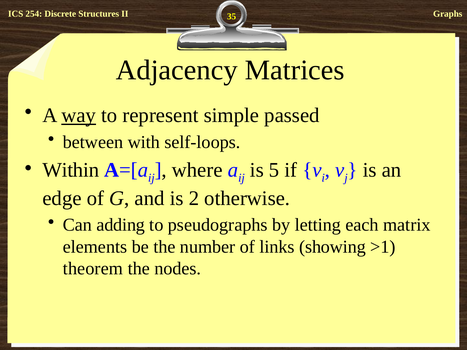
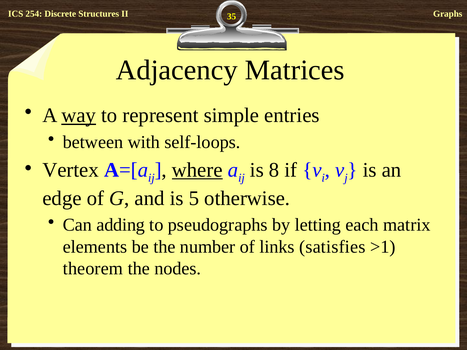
passed: passed -> entries (292, 116)
Within: Within -> Vertex (71, 170)
where underline: none -> present (197, 170)
5: 5 -> 8 (274, 170)
2: 2 -> 5 (194, 198)
showing: showing -> satisfies (332, 247)
